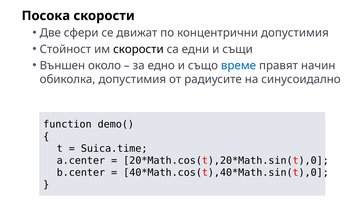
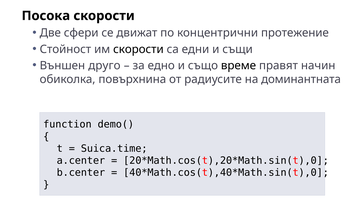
концентрични допустимия: допустимия -> протежение (295, 33)
около: около -> друго (104, 66)
време colour: blue -> black (238, 66)
обиколка допустимия: допустимия -> повърхнина (132, 79)
синусоидално: синусоидално -> доминантната (301, 79)
